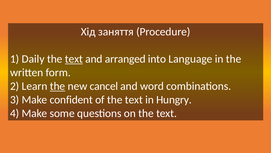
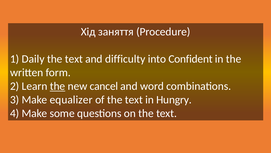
text underline: present -> none (74, 59)
arranged: arranged -> difficulty (125, 59)
Language: Language -> Confident (191, 59)
confident: confident -> equalizer (71, 99)
